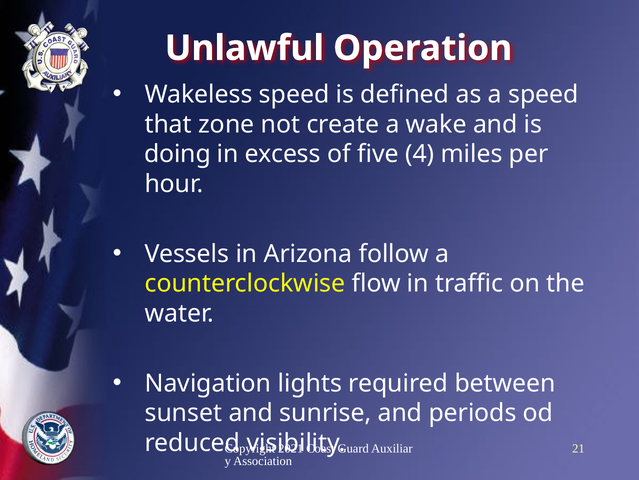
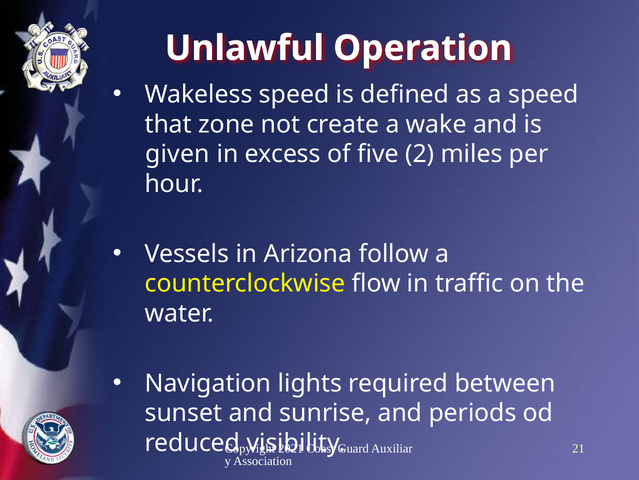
doing: doing -> given (177, 154)
4: 4 -> 2 (420, 154)
